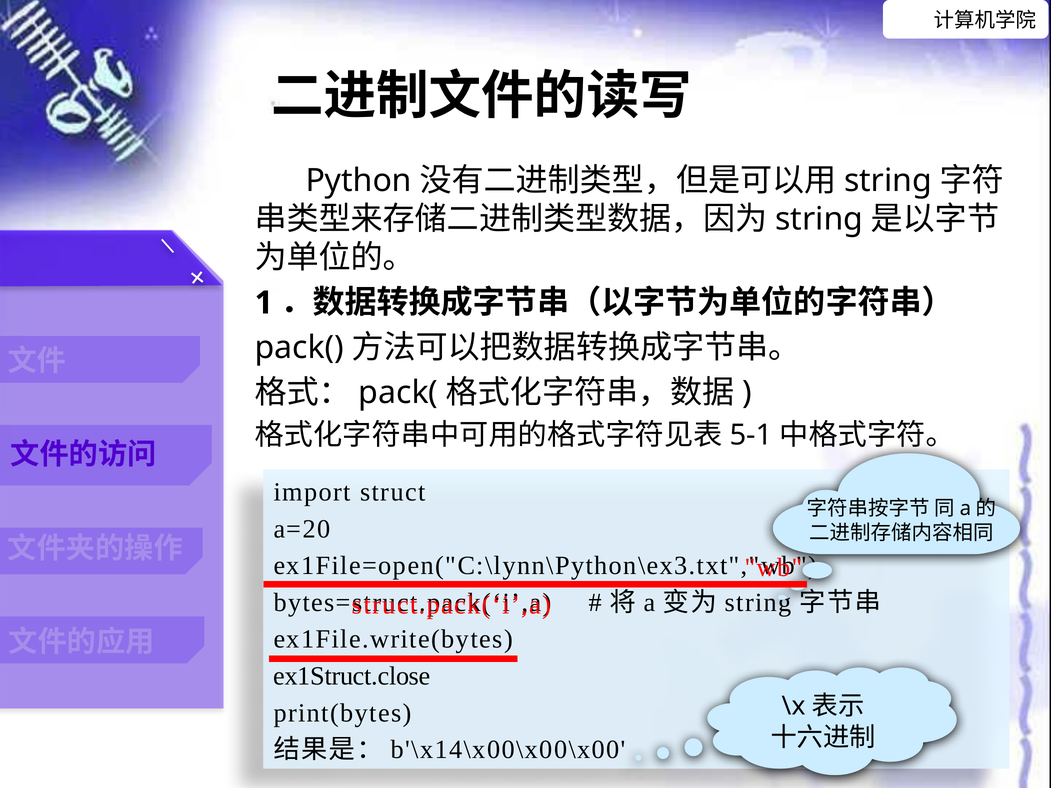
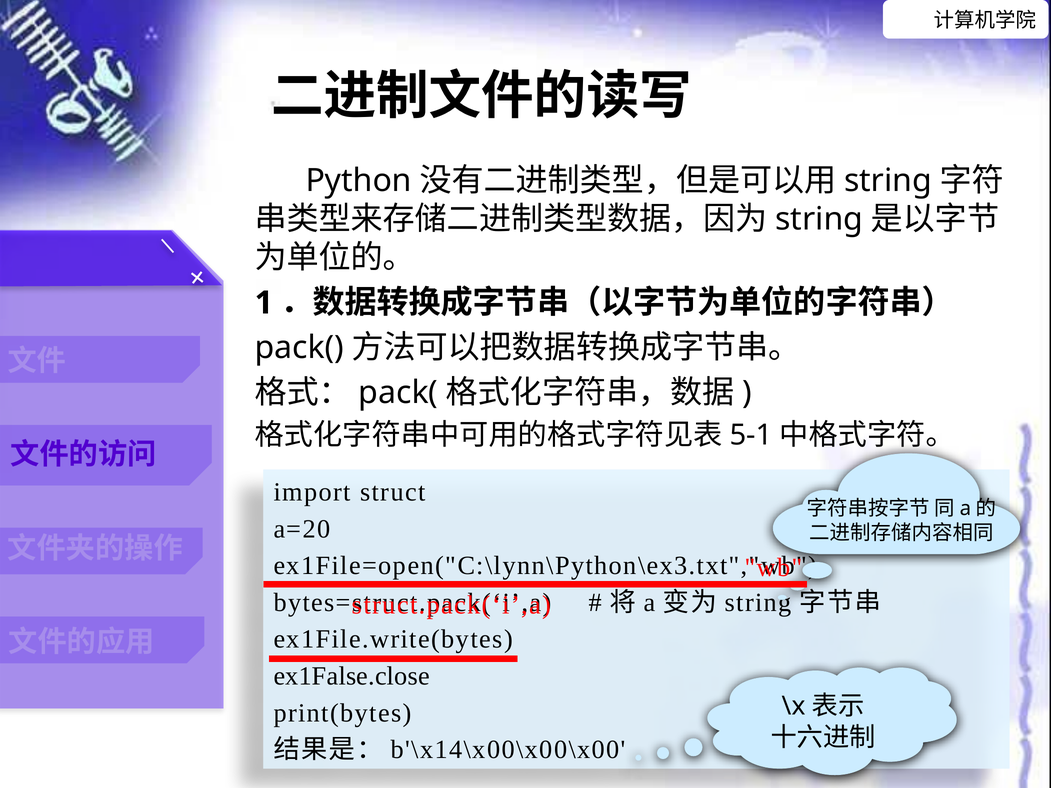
ex1Struct.close: ex1Struct.close -> ex1False.close (352, 676)
